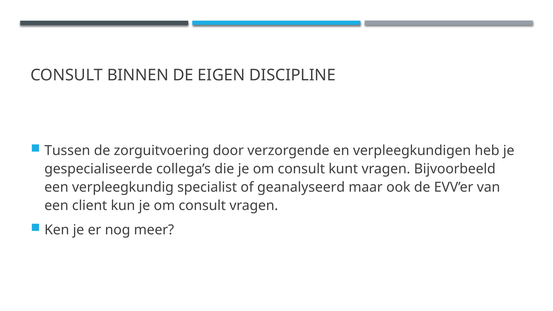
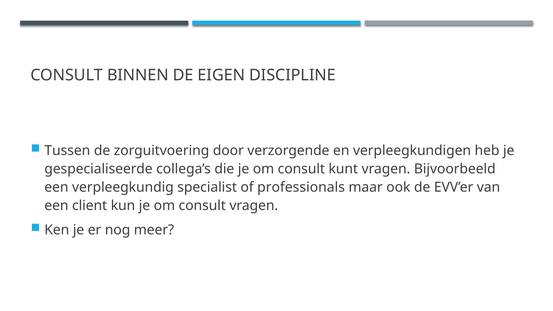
geanalyseerd: geanalyseerd -> professionals (301, 187)
